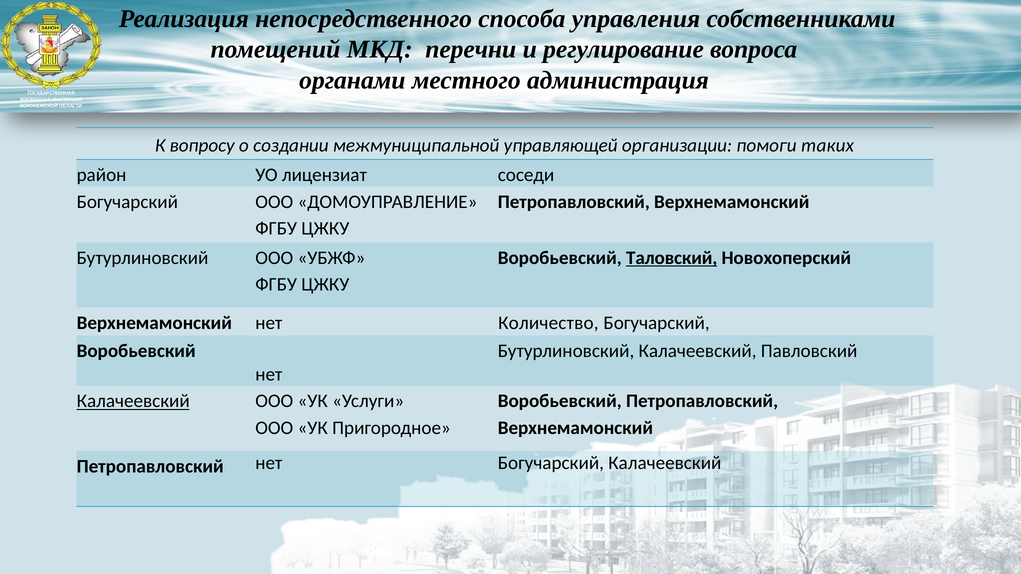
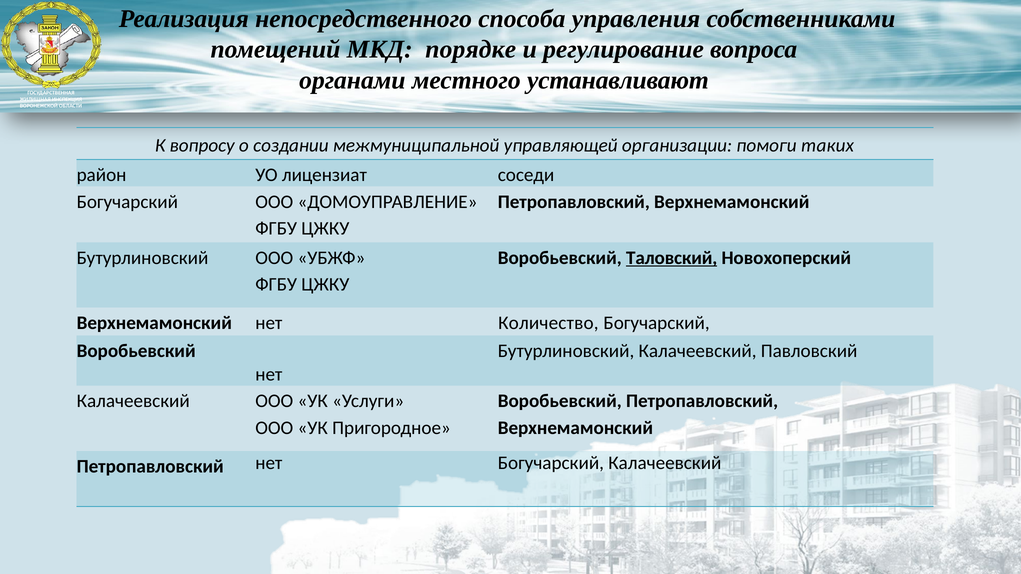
перечни: перечни -> порядке (471, 50)
администрация: администрация -> устанавливают (618, 80)
Калачеевский underline: present -> none (133, 401)
